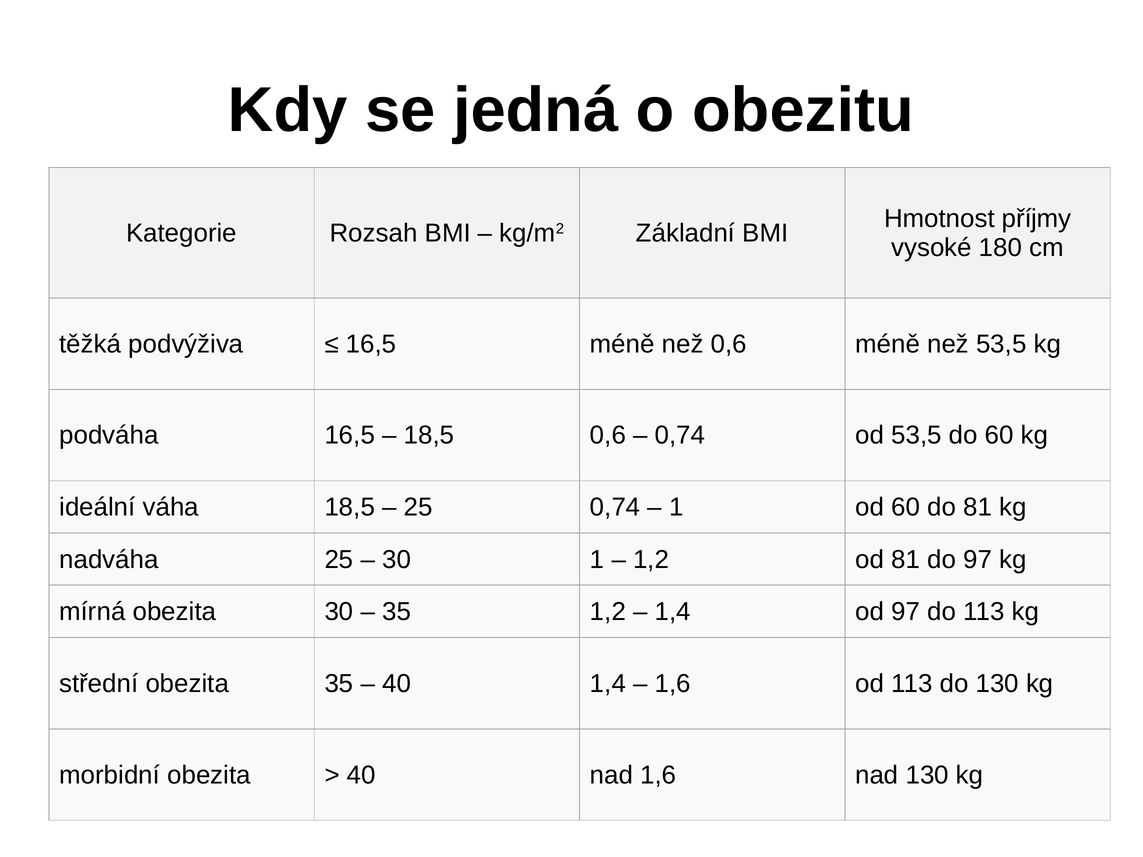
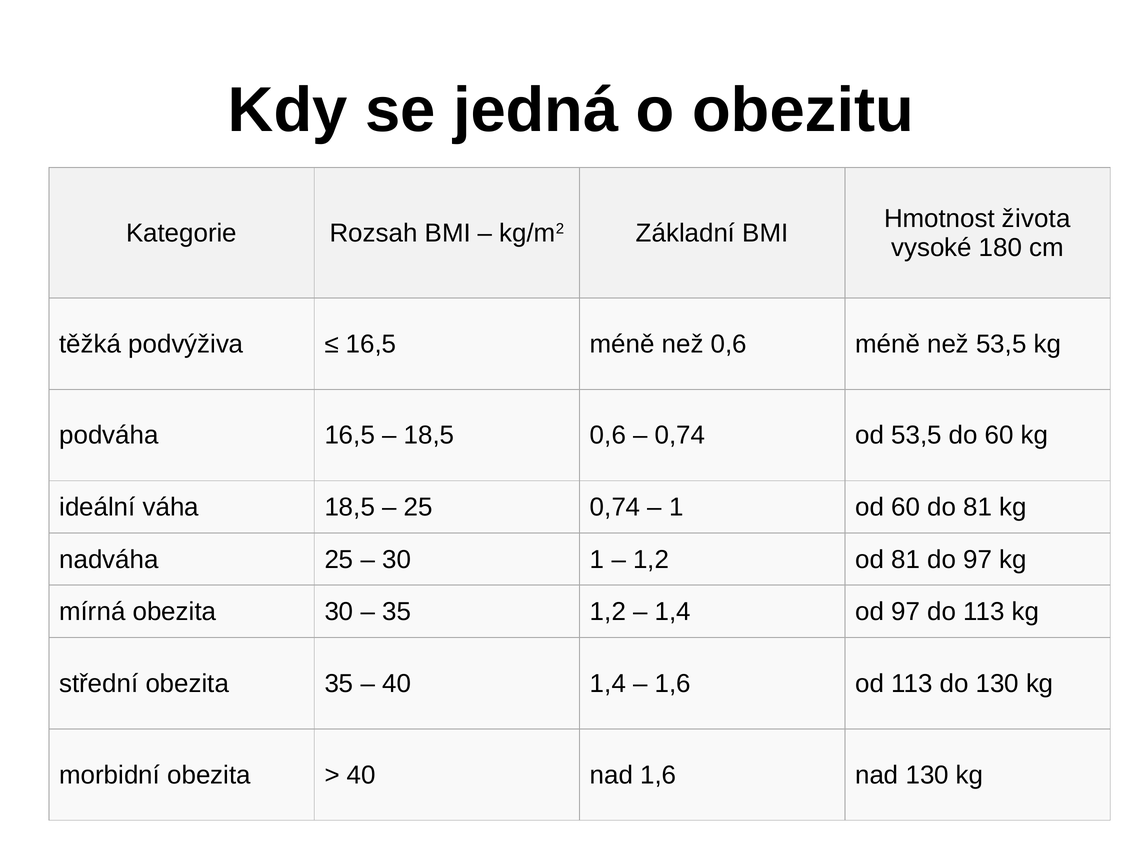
příjmy: příjmy -> života (1036, 219)
